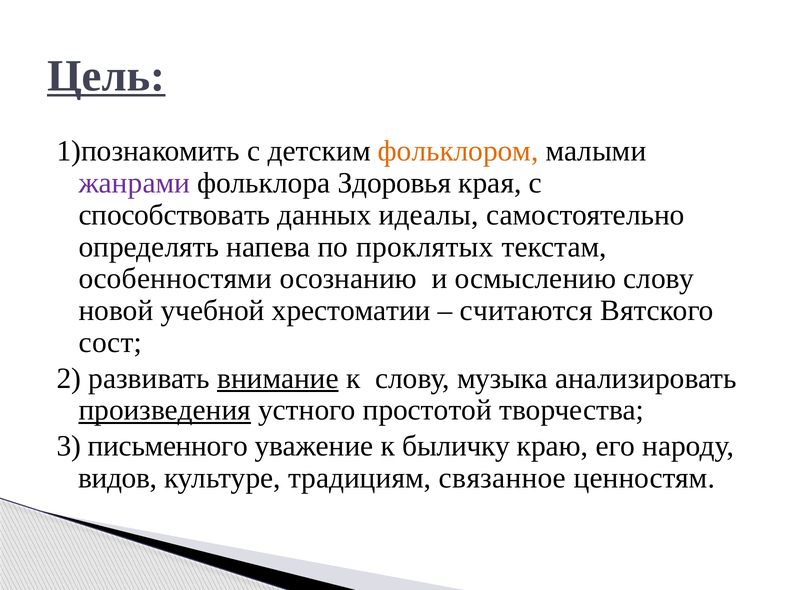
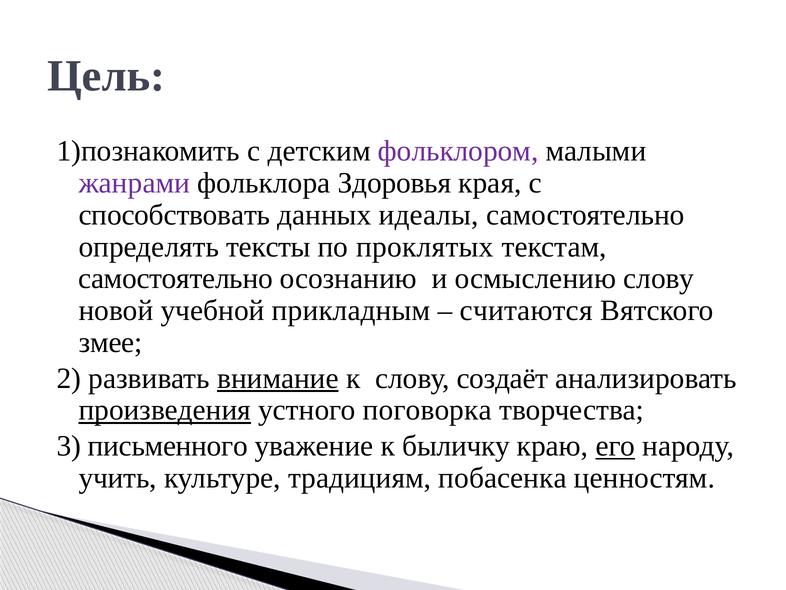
Цель underline: present -> none (106, 76)
фольклором colour: orange -> purple (458, 151)
напева: напева -> тексты (268, 247)
особенностями: особенностями -> самостоятельно (176, 278)
хрестоматии: хрестоматии -> прикладным (351, 310)
сост: сост -> змее (111, 342)
музыка: музыка -> создаёт (503, 378)
простотой: простотой -> поговорка (427, 410)
его underline: none -> present (615, 446)
видов: видов -> учить (118, 478)
связанное: связанное -> побасенка (503, 478)
